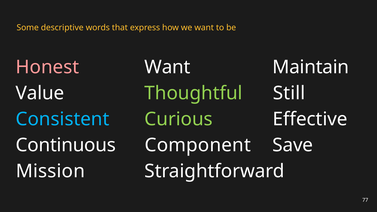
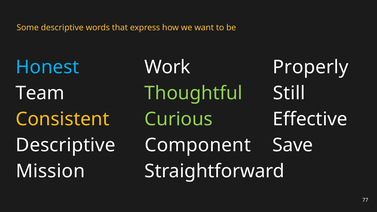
Honest colour: pink -> light blue (47, 67)
Want: Want -> Work (167, 67)
Maintain: Maintain -> Properly (311, 67)
Value: Value -> Team (40, 93)
Consistent colour: light blue -> yellow (63, 119)
Continuous: Continuous -> Descriptive (66, 145)
